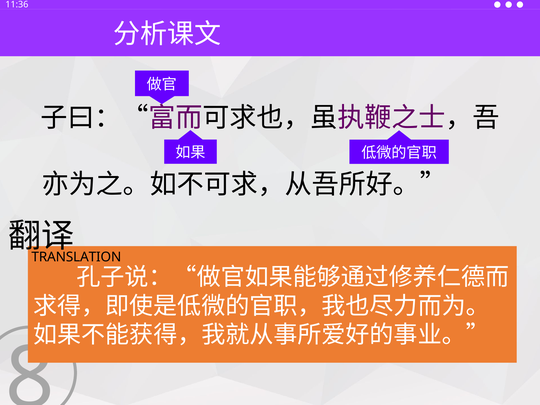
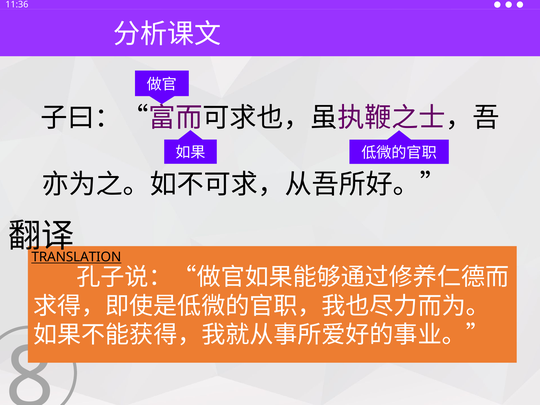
TRANSLATION underline: none -> present (76, 257)
